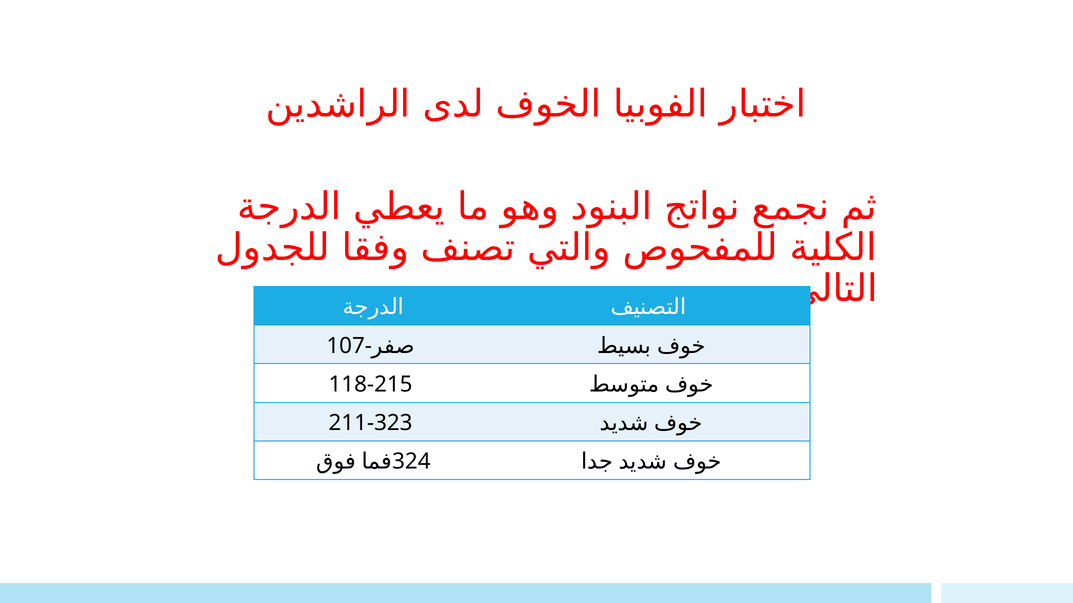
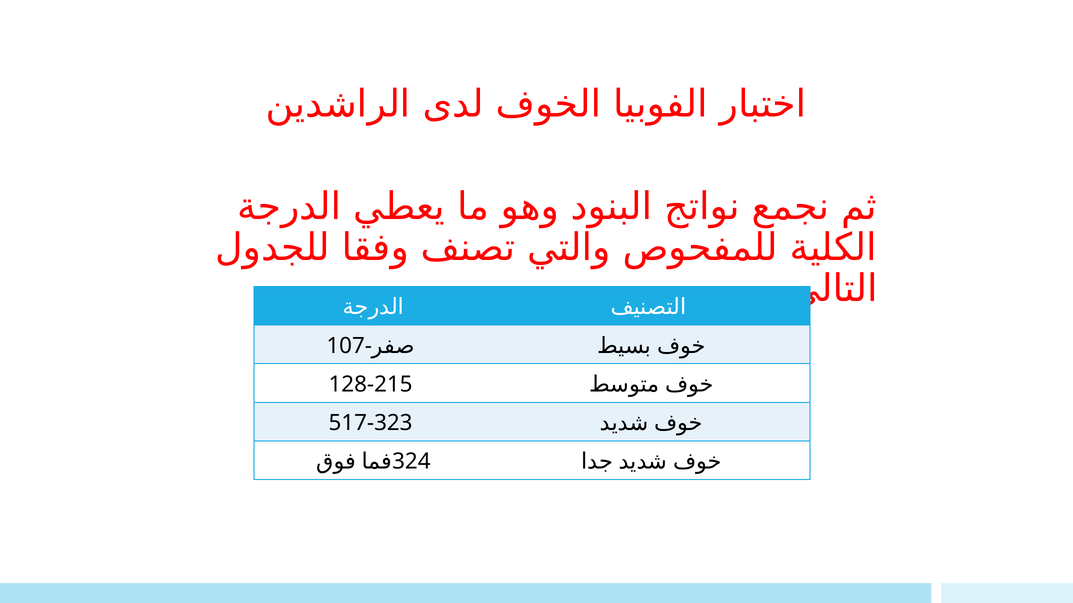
118-215: 118-215 -> 128-215 (371, 385)
211-323: 211-323 -> 517-323 (371, 423)
